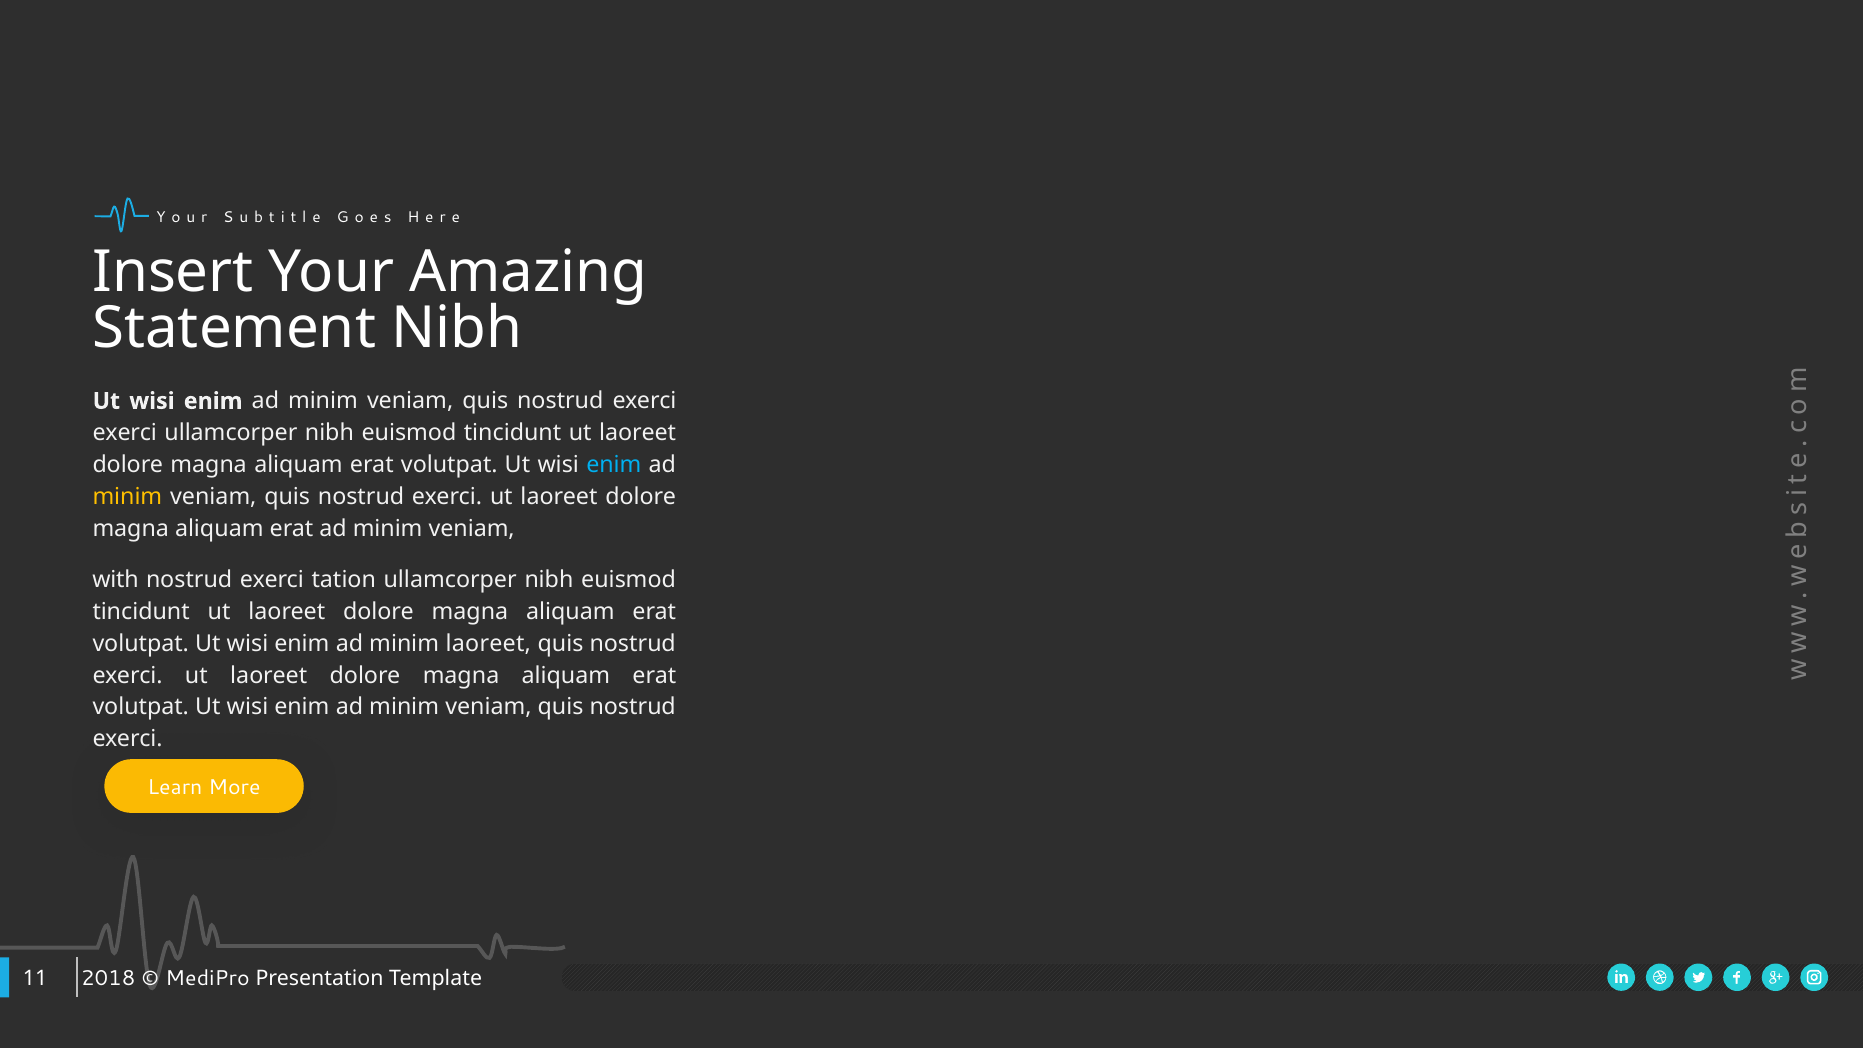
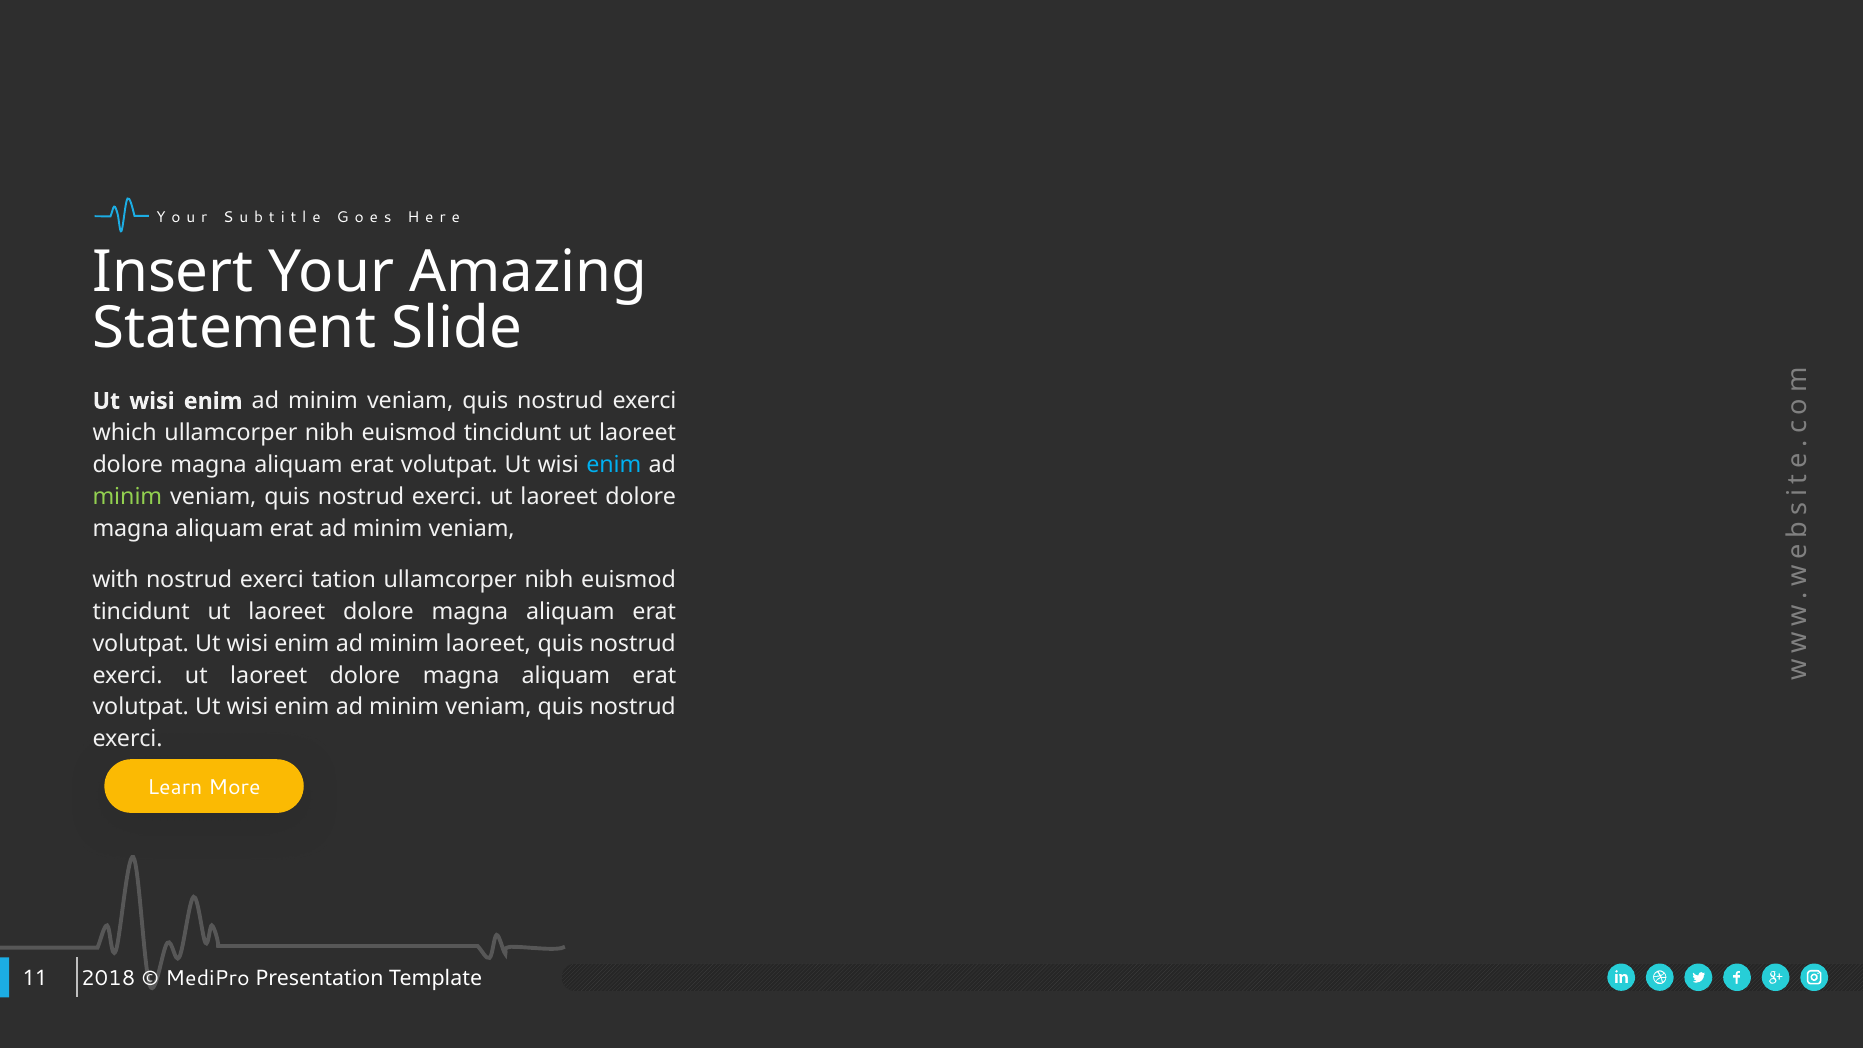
Statement Nibh: Nibh -> Slide (457, 328)
exerci: exerci -> which (125, 433)
minim colour: yellow -> light green (127, 497)
